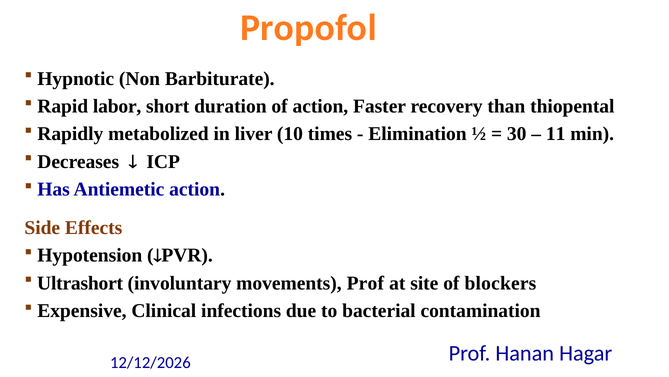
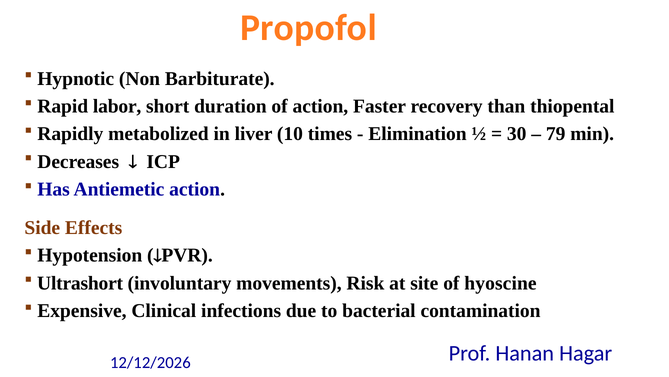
11: 11 -> 79 (556, 134)
movements Prof: Prof -> Risk (365, 283)
blockers: blockers -> hyoscine (500, 283)
